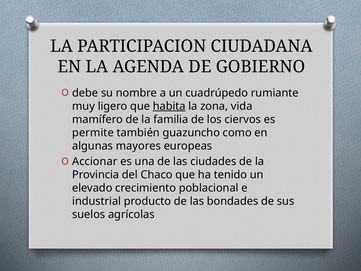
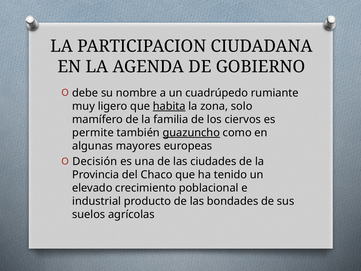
vida: vida -> solo (242, 106)
guazuncho underline: none -> present (191, 133)
Accionar: Accionar -> Decisión (95, 161)
